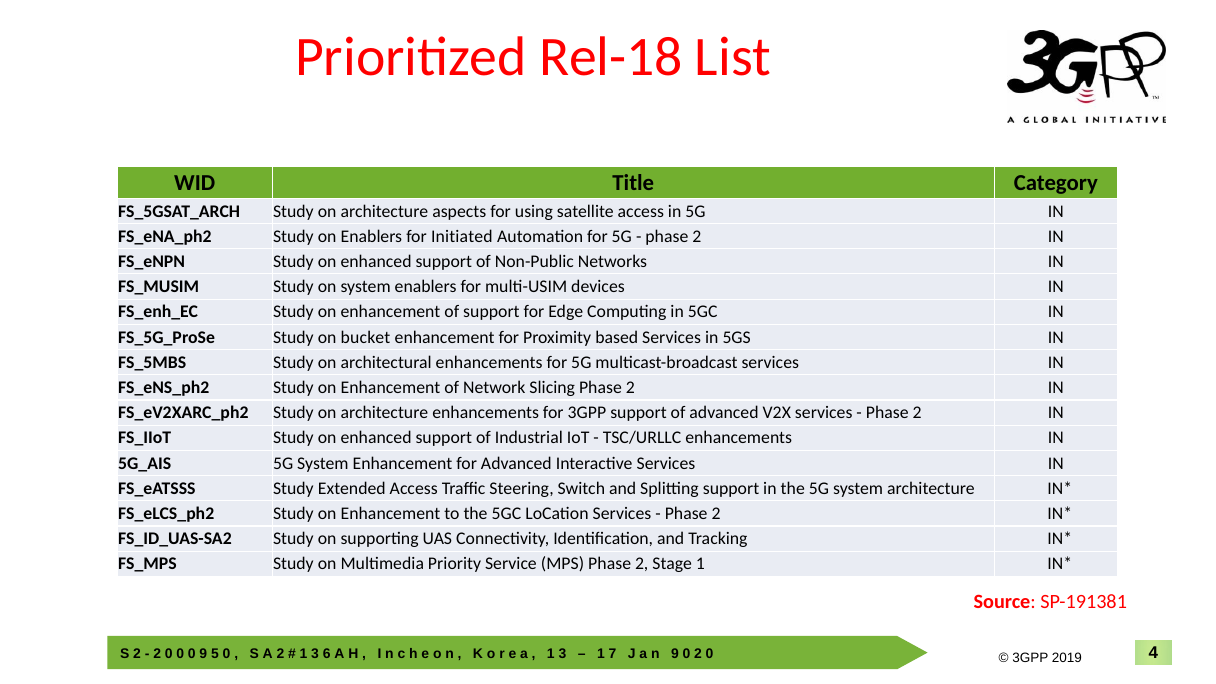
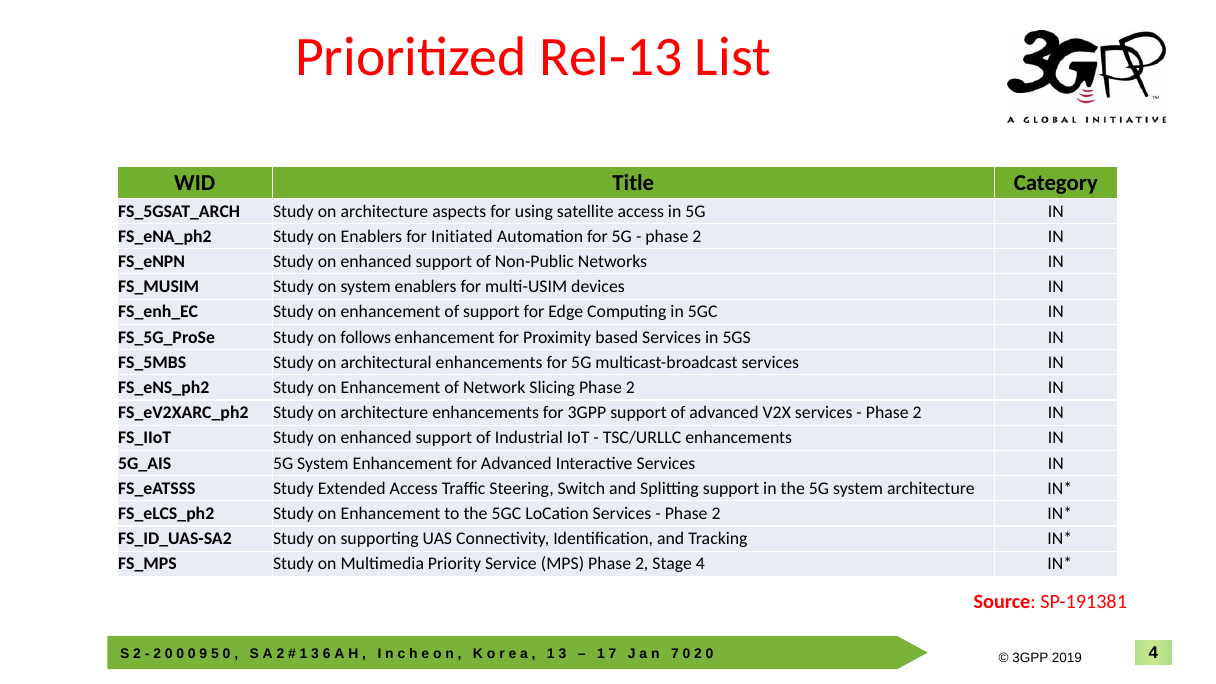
Rel-18: Rel-18 -> Rel-13 (611, 57)
bucket: bucket -> follows (366, 337)
Stage 1: 1 -> 4 (700, 564)
9: 9 -> 7 (675, 654)
